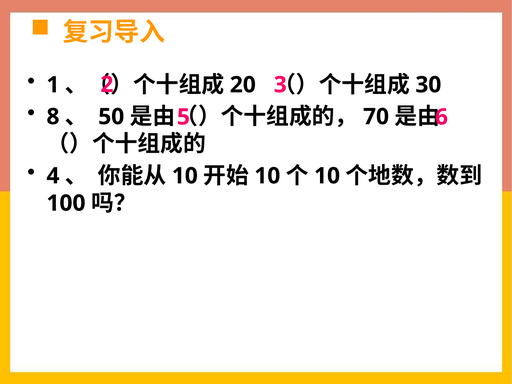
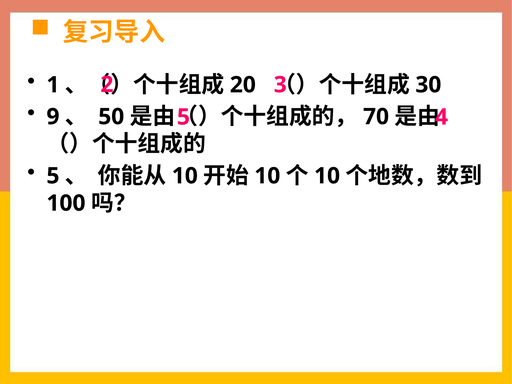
8: 8 -> 9 (53, 117)
6: 6 -> 4 (441, 117)
4: 4 -> 5 (53, 176)
